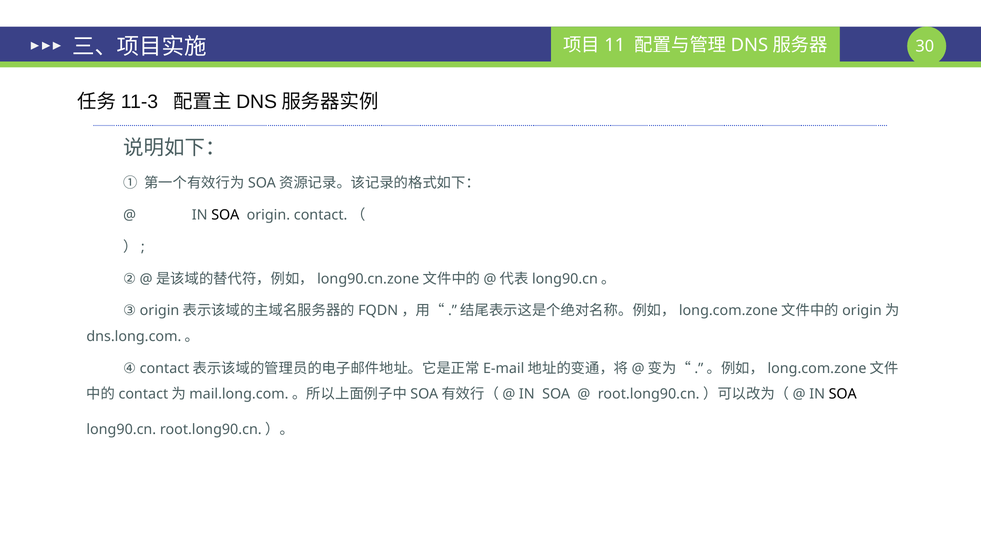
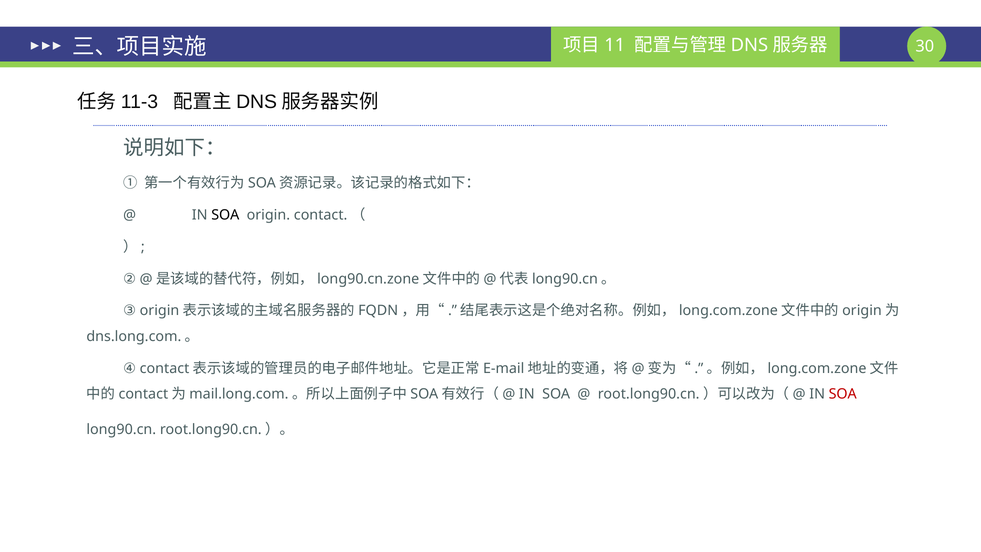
SOA colour: black -> red (843, 394)
